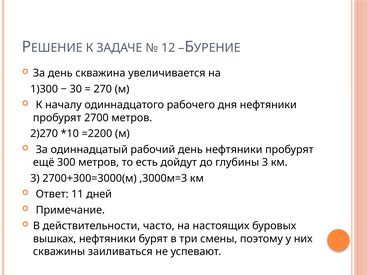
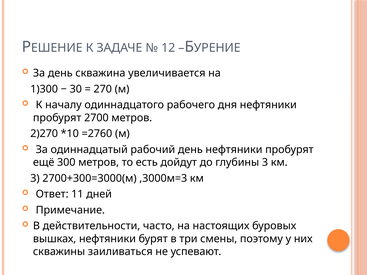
=2200: =2200 -> =2760 (97, 134)
